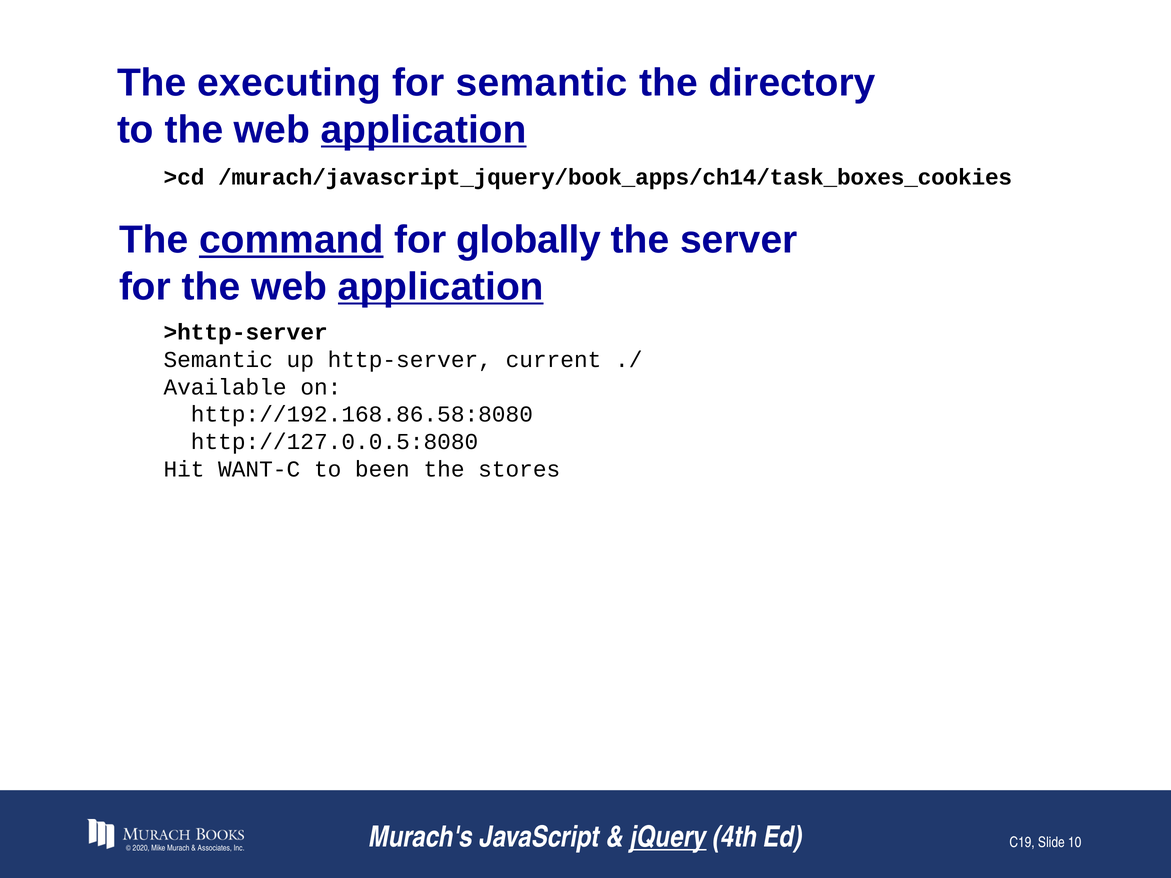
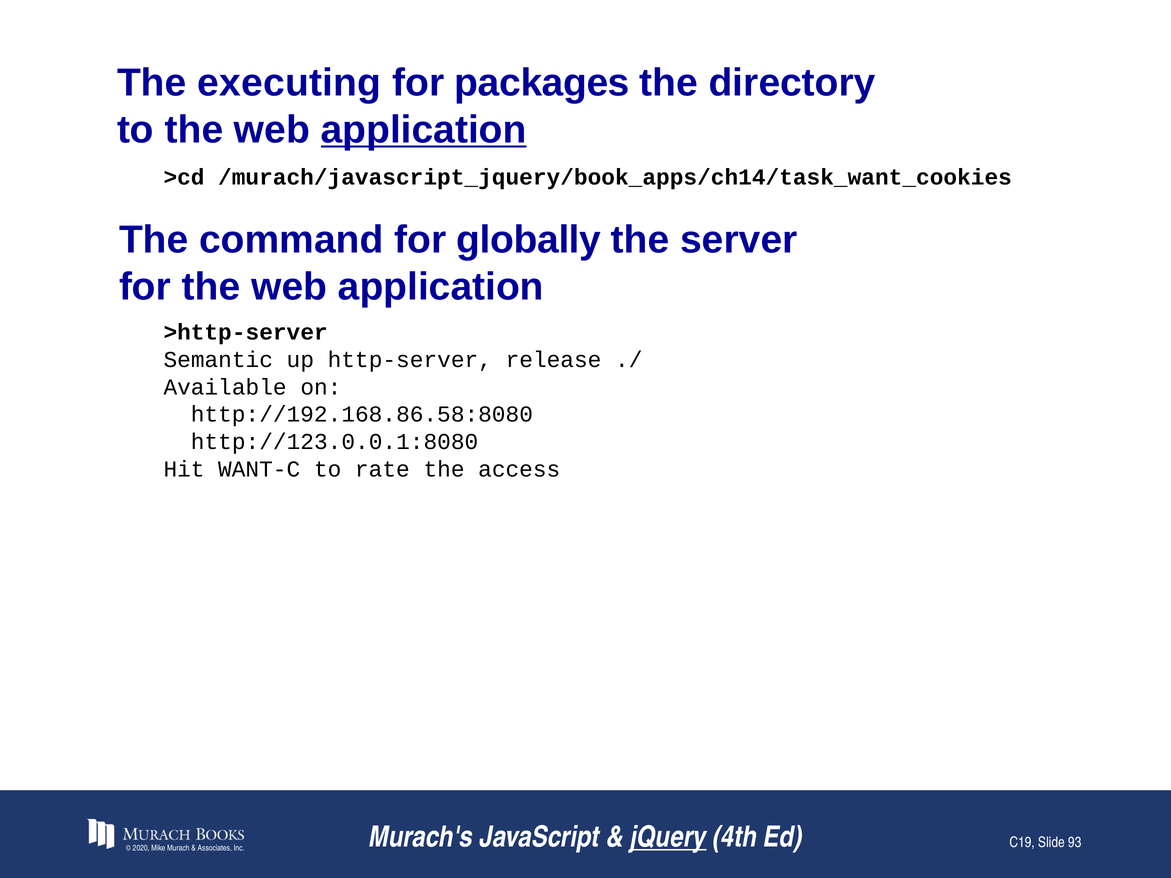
for semantic: semantic -> packages (542, 83)
/murach/javascript_jquery/book_apps/ch14/task_boxes_cookies: /murach/javascript_jquery/book_apps/ch14/task_boxes_cookies -> /murach/javascript_jquery/book_apps/ch14/task_want_cookies (615, 177)
command underline: present -> none (291, 240)
application underline: present -> none (441, 287)
current: current -> release (554, 360)
http://127.0.0.5:8080: http://127.0.0.5:8080 -> http://123.0.0.1:8080 (335, 442)
been: been -> rate (382, 469)
stores: stores -> access (519, 469)
10: 10 -> 93 (1075, 843)
